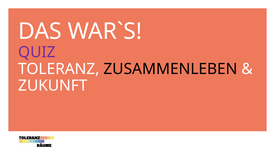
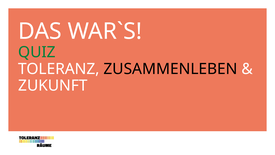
QUIZ colour: purple -> green (37, 52)
